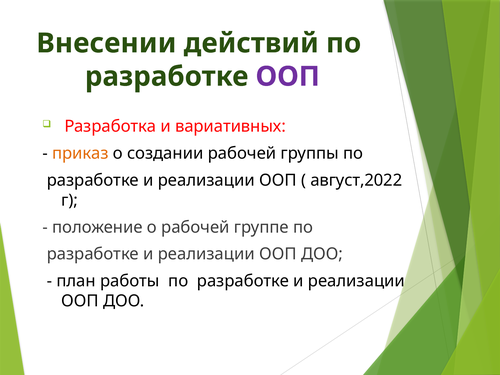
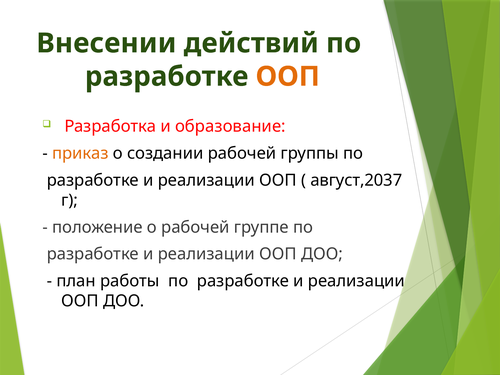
ООП colour: purple -> orange (288, 77)
вариативных: вариативных -> образование (230, 126)
август,2022: август,2022 -> август,2037 (356, 180)
